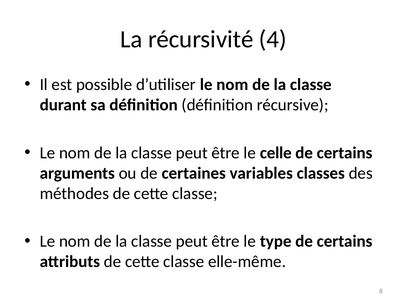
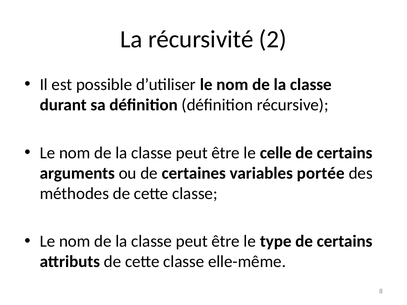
4: 4 -> 2 (273, 39)
classes: classes -> portée (321, 173)
